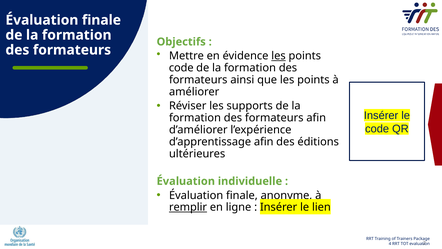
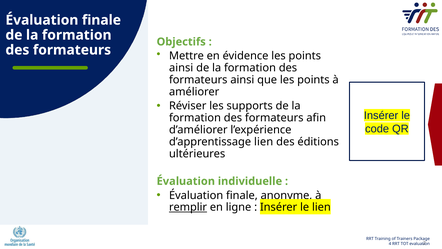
les underline: present -> none (279, 56)
code: code -> ainsi (181, 68)
d’apprentissage afin: afin -> lien (264, 142)
